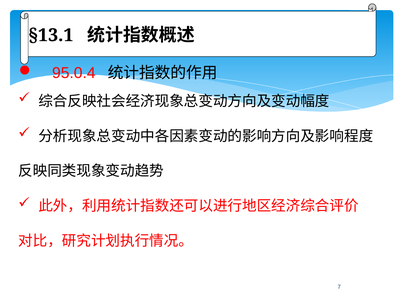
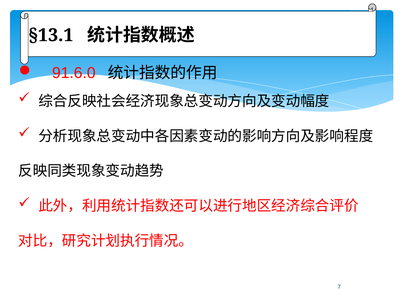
95.0.4: 95.0.4 -> 91.6.0 (74, 73)
